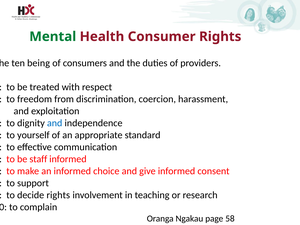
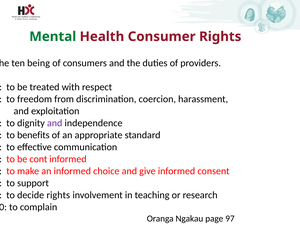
and colour: blue -> purple (55, 123)
yourself: yourself -> benefits (33, 135)
staff: staff -> cont (38, 159)
58: 58 -> 97 (230, 219)
